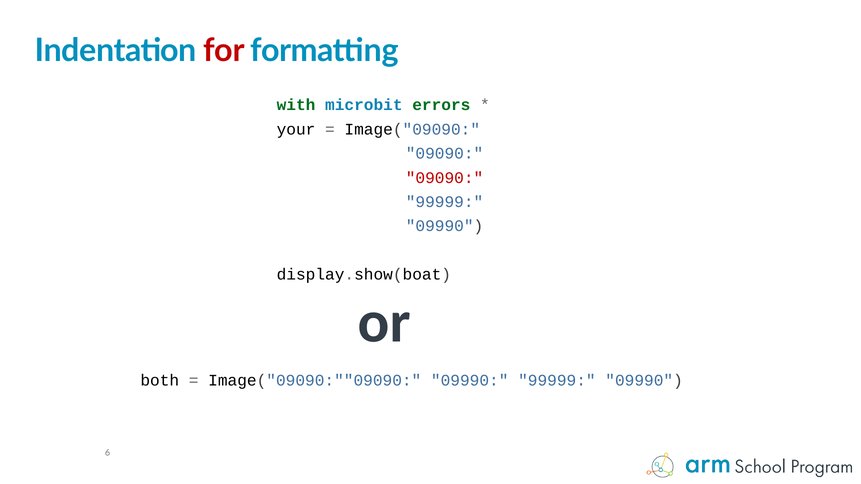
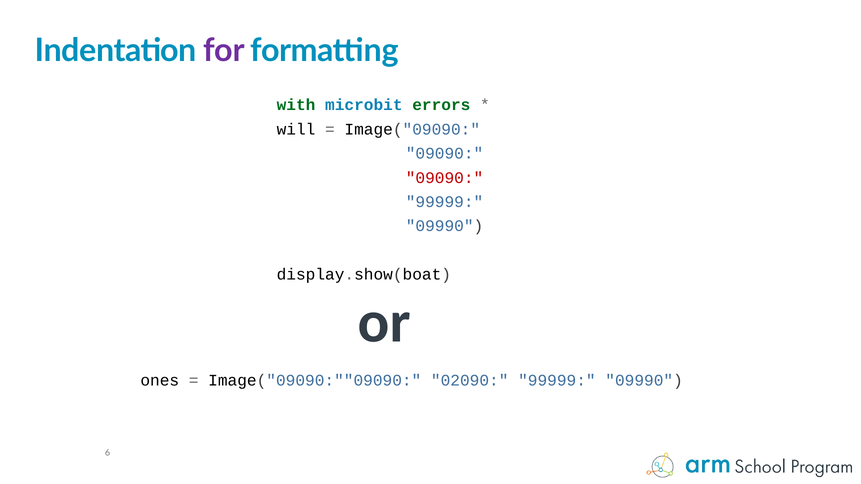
for colour: red -> purple (224, 51)
your: your -> will (296, 129)
both: both -> ones (160, 381)
Image("09090:""09090 09990: 09990 -> 02090 (470, 381)
